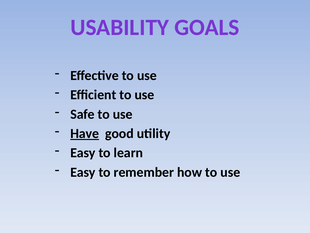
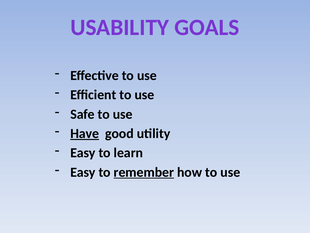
remember underline: none -> present (144, 172)
